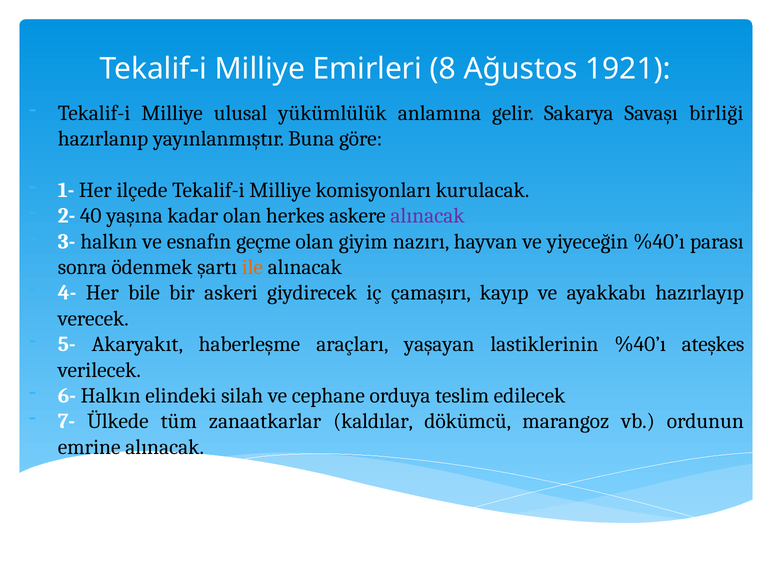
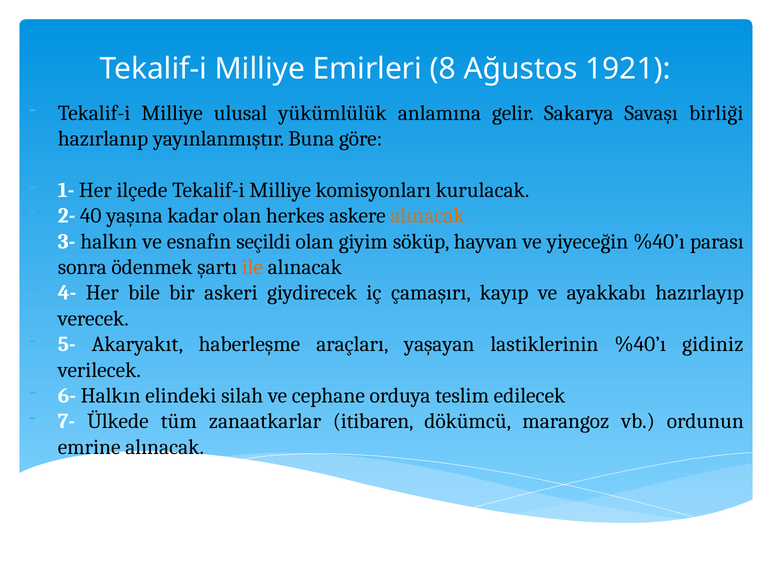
alınacak colour: purple -> orange (428, 216)
geçme: geçme -> seçildi (264, 242)
nazırı: nazırı -> söküp (421, 242)
ateşkes: ateşkes -> gidiniz (713, 344)
kaldılar: kaldılar -> itibaren (373, 422)
